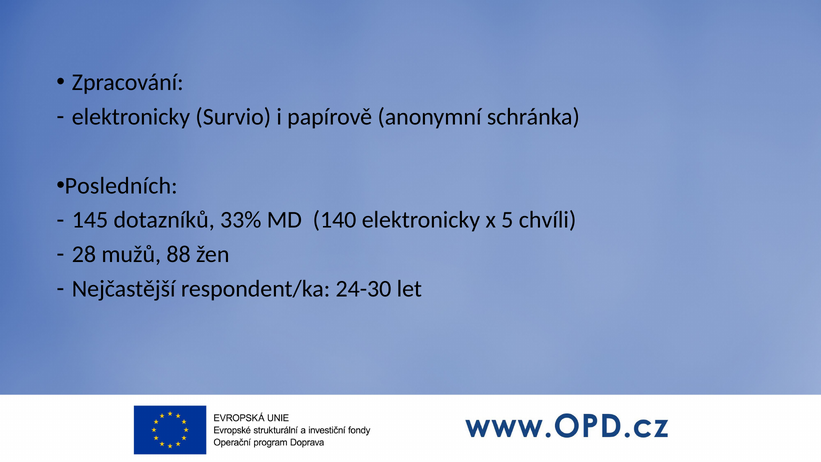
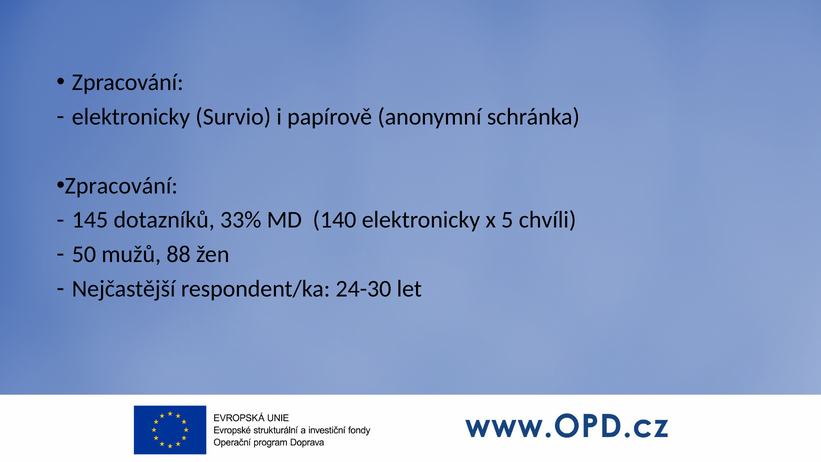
Posledních: Posledních -> Zpracování (121, 186)
28: 28 -> 50 (84, 254)
